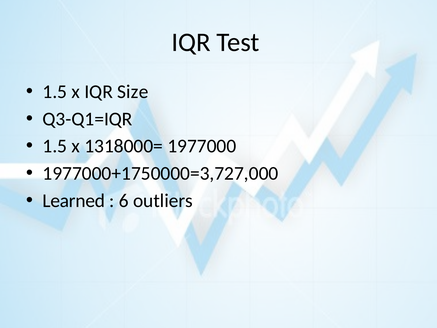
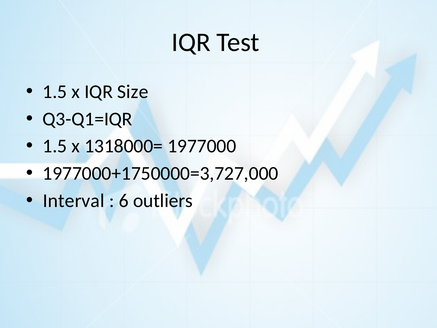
Learned: Learned -> Interval (74, 200)
